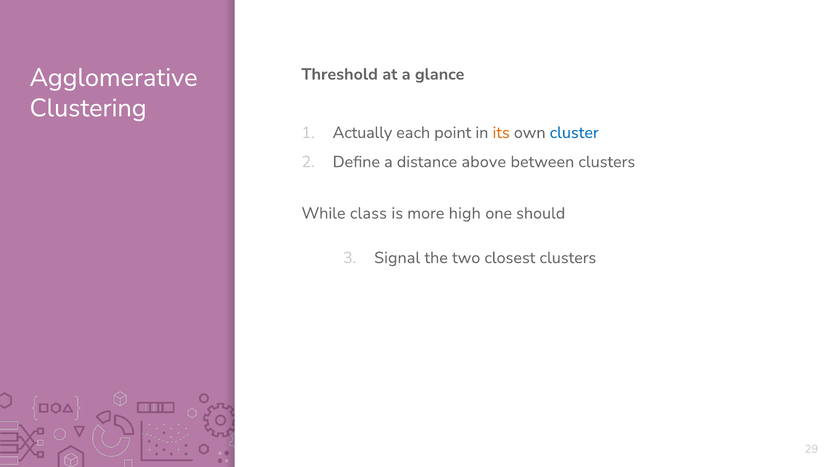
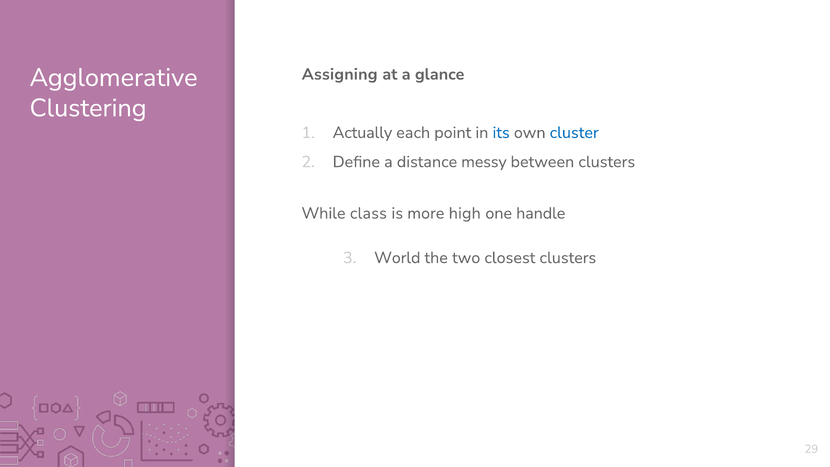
Threshold: Threshold -> Assigning (340, 74)
its colour: orange -> blue (501, 133)
above: above -> messy (484, 162)
should: should -> handle (541, 213)
Signal: Signal -> World (397, 258)
